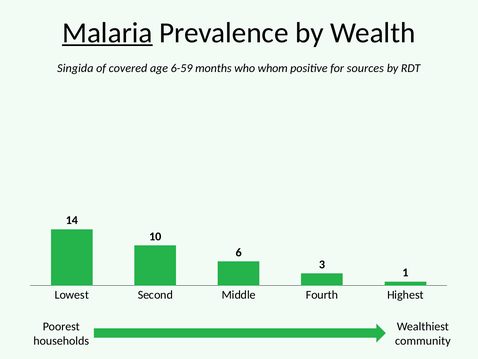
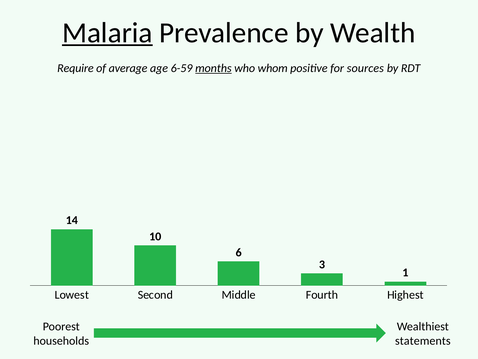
Singida: Singida -> Require (75, 68)
covered: covered -> average (128, 68)
months underline: none -> present (213, 68)
community: community -> statements (423, 340)
